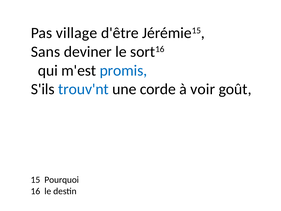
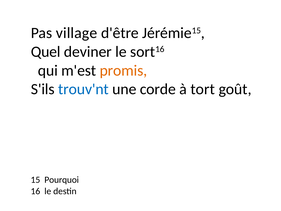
Sans: Sans -> Quel (46, 52)
promis colour: blue -> orange (123, 70)
voir: voir -> tort (203, 89)
